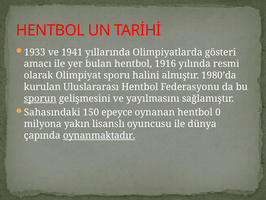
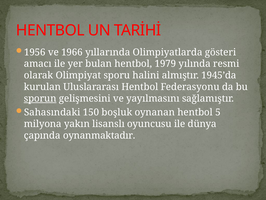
1933: 1933 -> 1956 (35, 52)
1941: 1941 -> 1966 (72, 52)
1916: 1916 -> 1979 (165, 64)
1980’da: 1980’da -> 1945’da (219, 75)
epeyce: epeyce -> boşluk (117, 112)
0: 0 -> 5 (218, 112)
oynanmaktadır underline: present -> none (99, 135)
